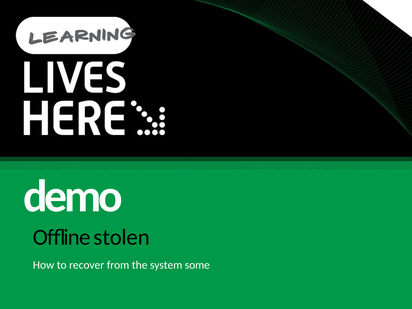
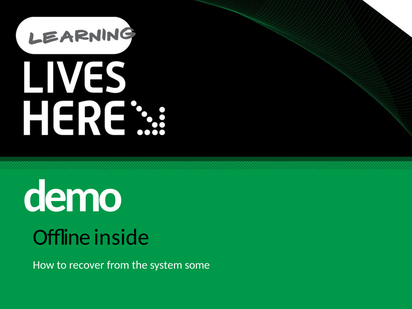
stolen: stolen -> inside (122, 237)
